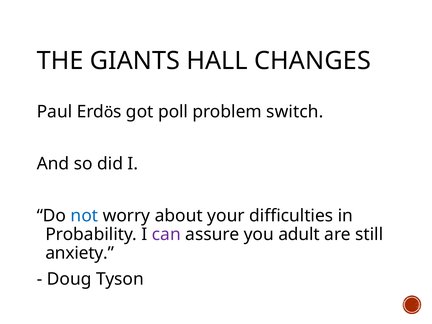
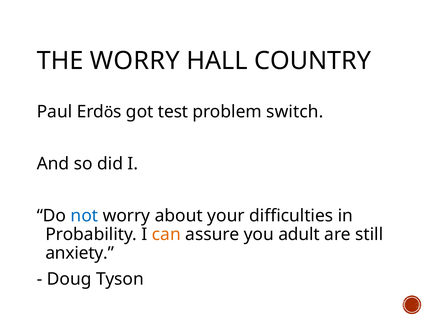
THE GIANTS: GIANTS -> WORRY (135, 61)
CHANGES: CHANGES -> COUNTRY (313, 61)
poll: poll -> test (173, 112)
can colour: purple -> orange (166, 234)
